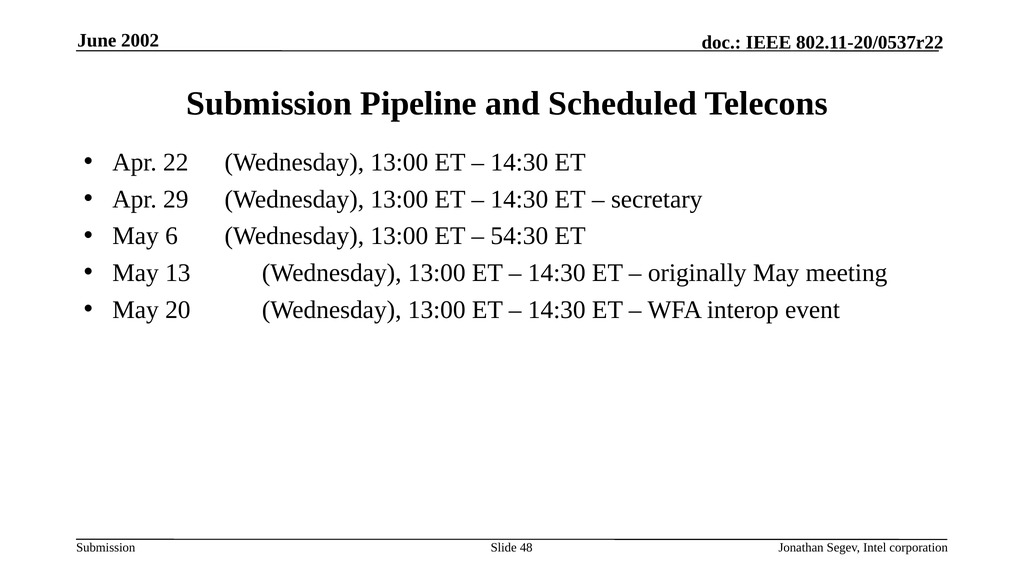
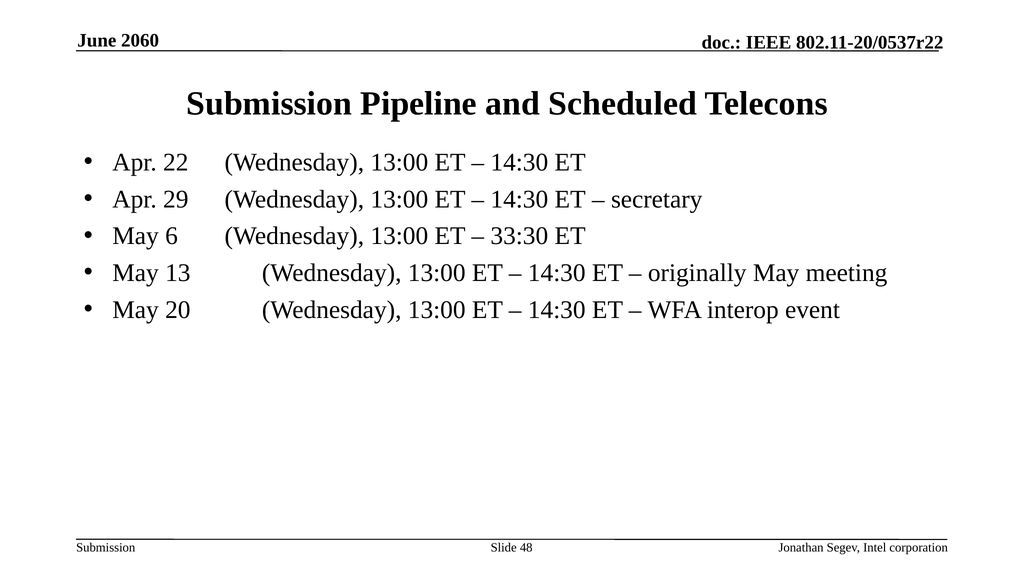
2002: 2002 -> 2060 (140, 40)
54:30: 54:30 -> 33:30 (519, 236)
